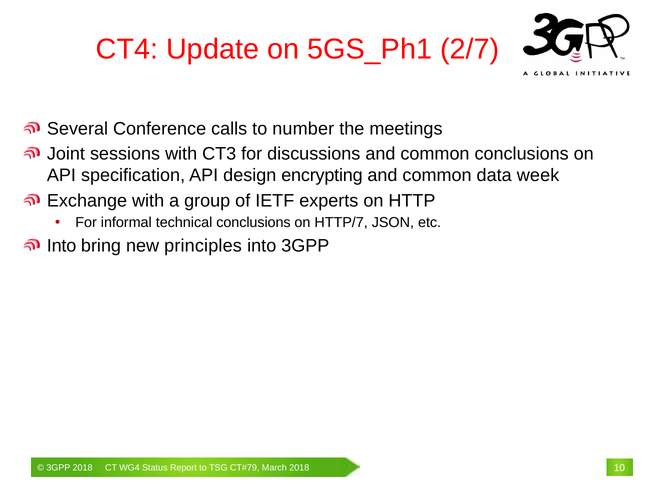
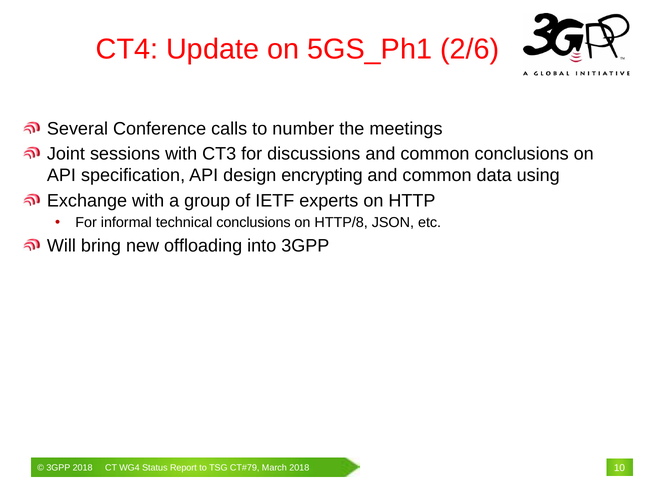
2/7: 2/7 -> 2/6 (470, 49)
week: week -> using (538, 175)
HTTP/7: HTTP/7 -> HTTP/8 (341, 223)
Into: Into -> Will (61, 246)
principles: principles -> offloading (203, 246)
